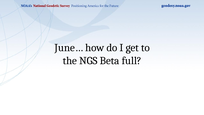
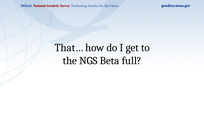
June…: June… -> That… (69, 48)
